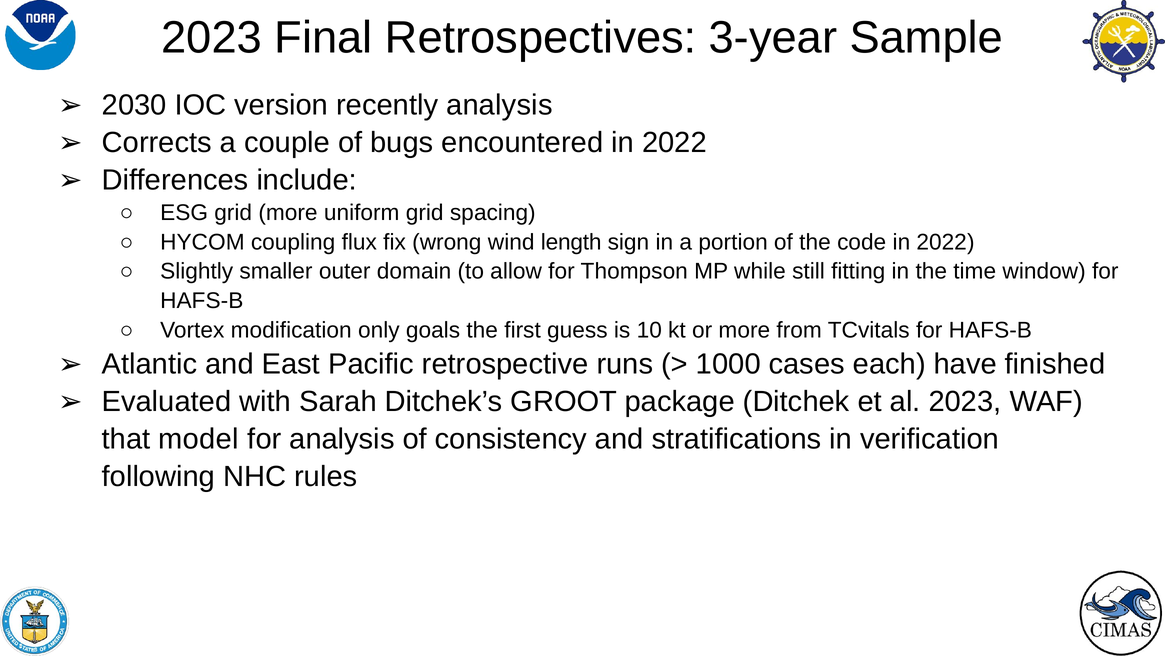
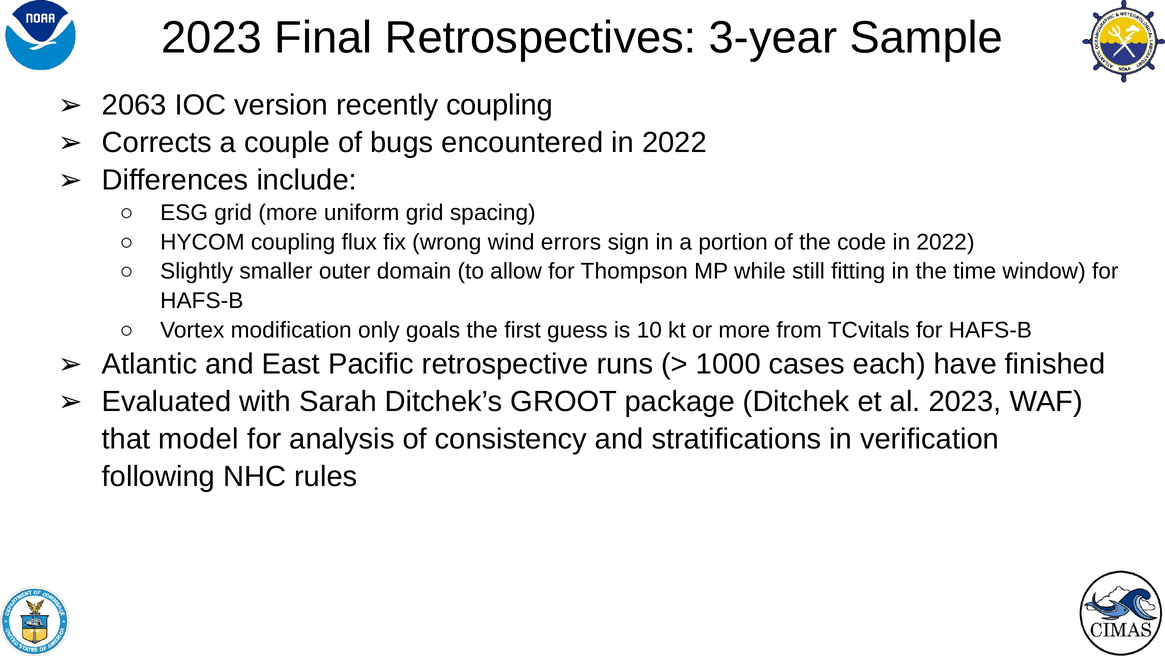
2030: 2030 -> 2063 (134, 105)
recently analysis: analysis -> coupling (500, 105)
length: length -> errors (571, 242)
